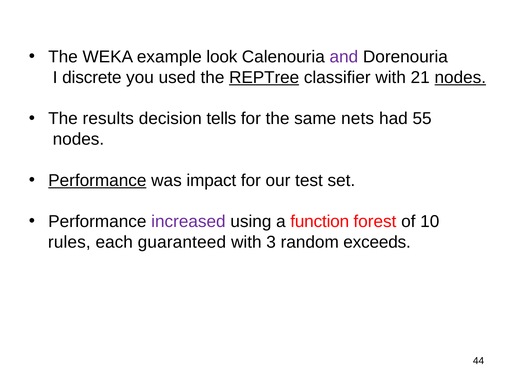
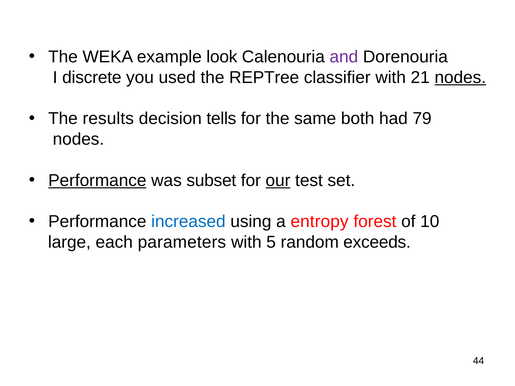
REPTree underline: present -> none (264, 78)
nets: nets -> both (358, 119)
55: 55 -> 79 (422, 119)
impact: impact -> subset (211, 181)
our underline: none -> present (278, 181)
increased colour: purple -> blue (188, 222)
function: function -> entropy (320, 222)
rules: rules -> large (69, 242)
guaranteed: guaranteed -> parameters (182, 242)
3: 3 -> 5 (271, 242)
